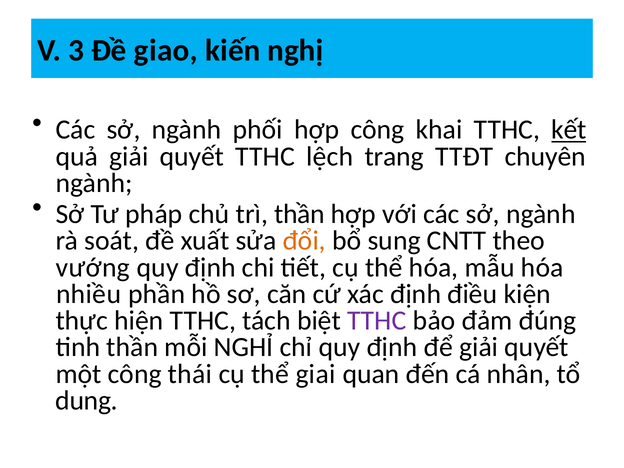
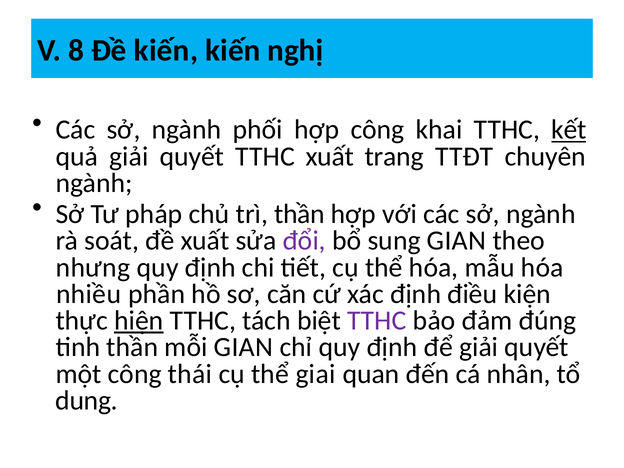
3: 3 -> 8 (76, 51)
Đề giao: giao -> kiến (166, 51)
TTHC lệch: lệch -> xuất (330, 156)
đổi colour: orange -> purple (304, 241)
sung CNTT: CNTT -> GIAN (457, 241)
vướng: vướng -> nhưng (93, 267)
hiện underline: none -> present (139, 321)
mỗi NGHỈ: NGHỈ -> GIAN (244, 347)
